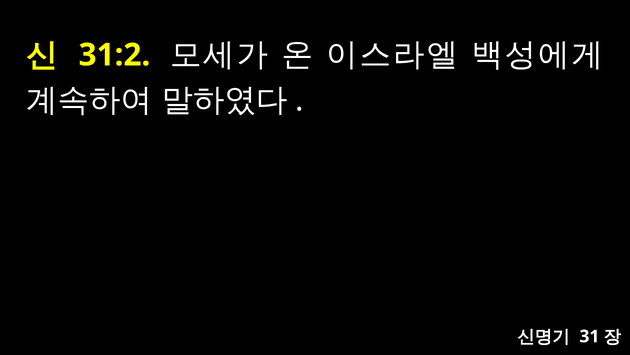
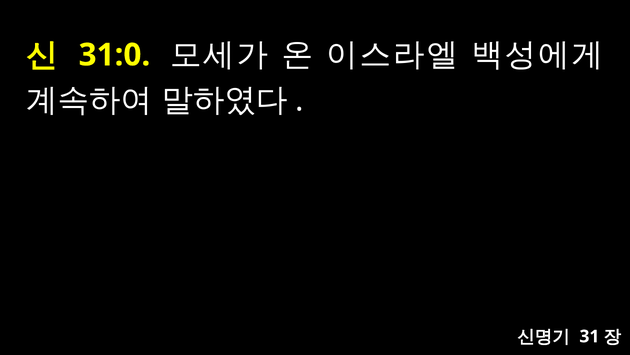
31:2: 31:2 -> 31:0 (114, 55)
